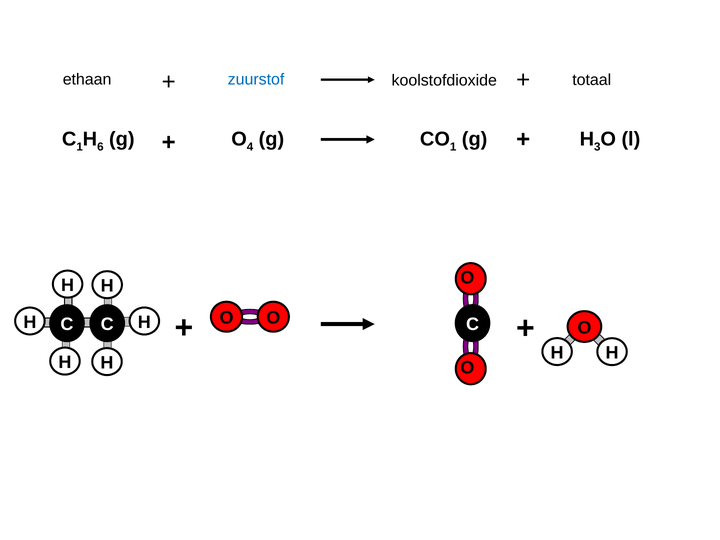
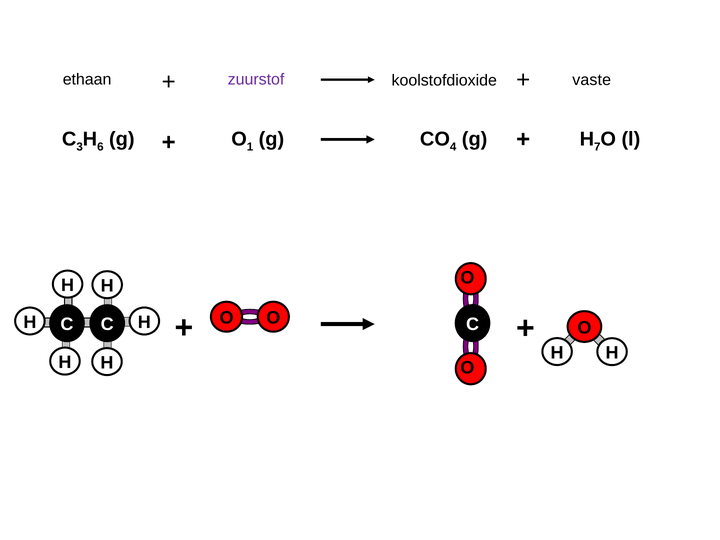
zuurstof colour: blue -> purple (256, 80)
totaal: totaal -> vaste (592, 80)
C 1: 1 -> 3 (80, 147)
4: 4 -> 1 (250, 147)
1: 1 -> 4 (453, 147)
H 3: 3 -> 7 (597, 147)
